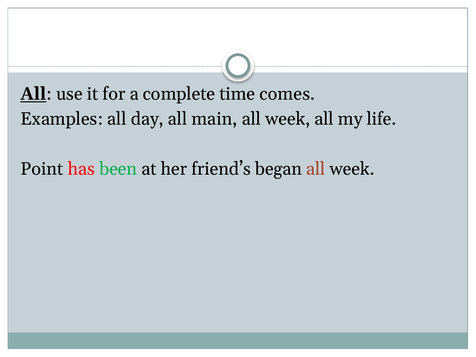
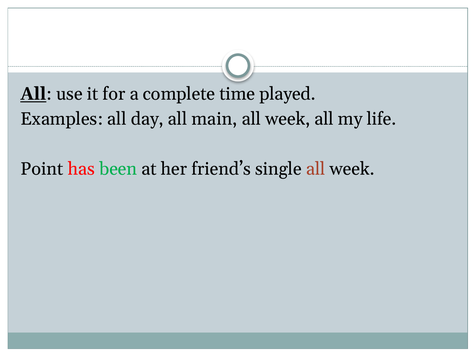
comes: comes -> played (287, 94)
began: began -> single (279, 169)
